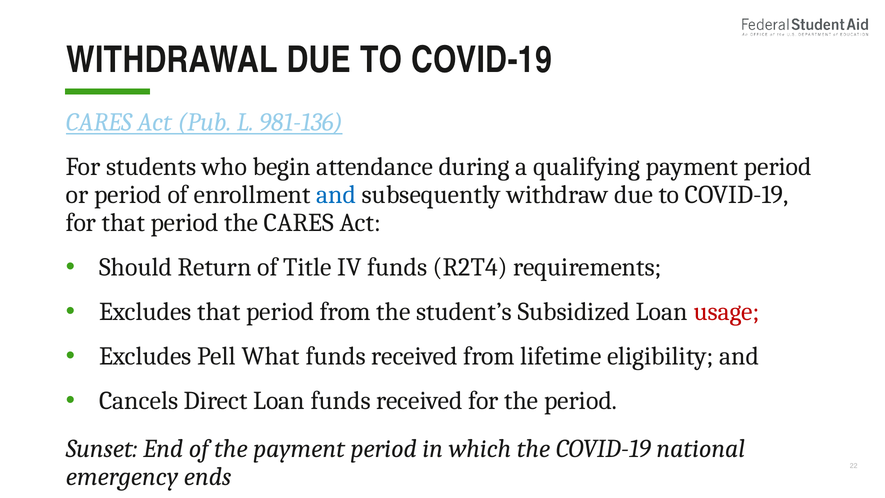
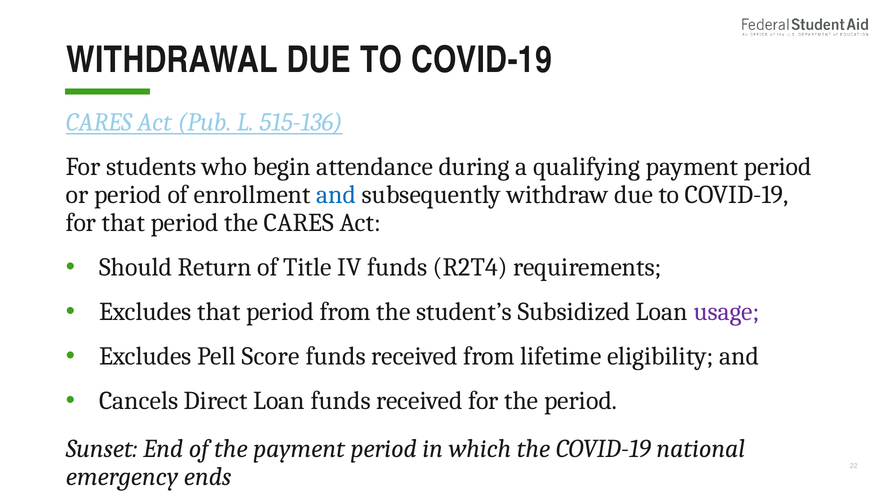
981-136: 981-136 -> 515-136 (301, 122)
usage colour: red -> purple (727, 312)
What: What -> Score (271, 356)
